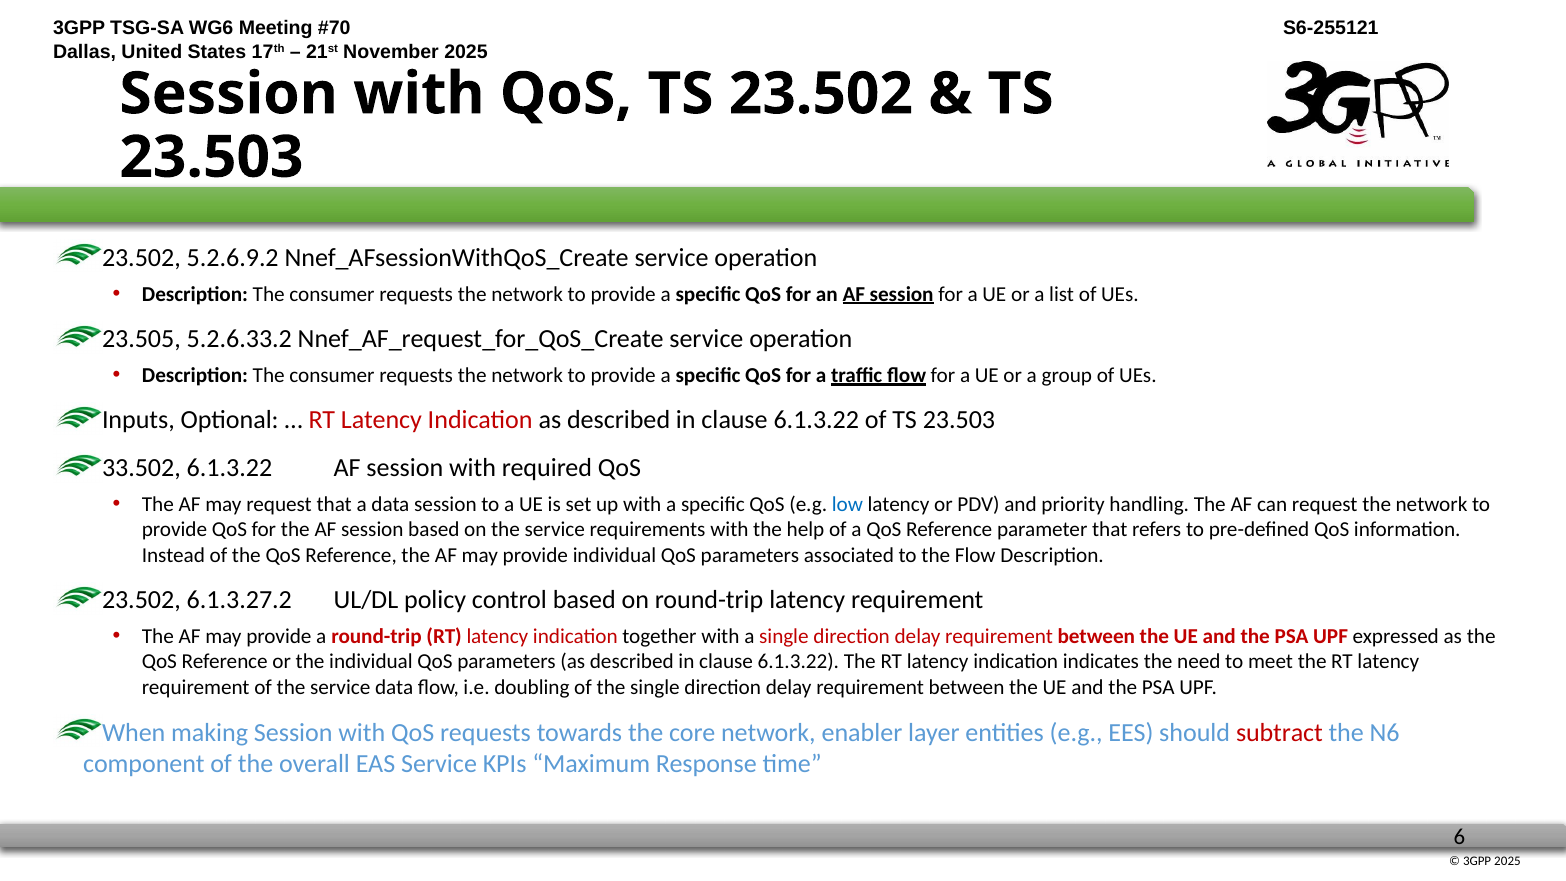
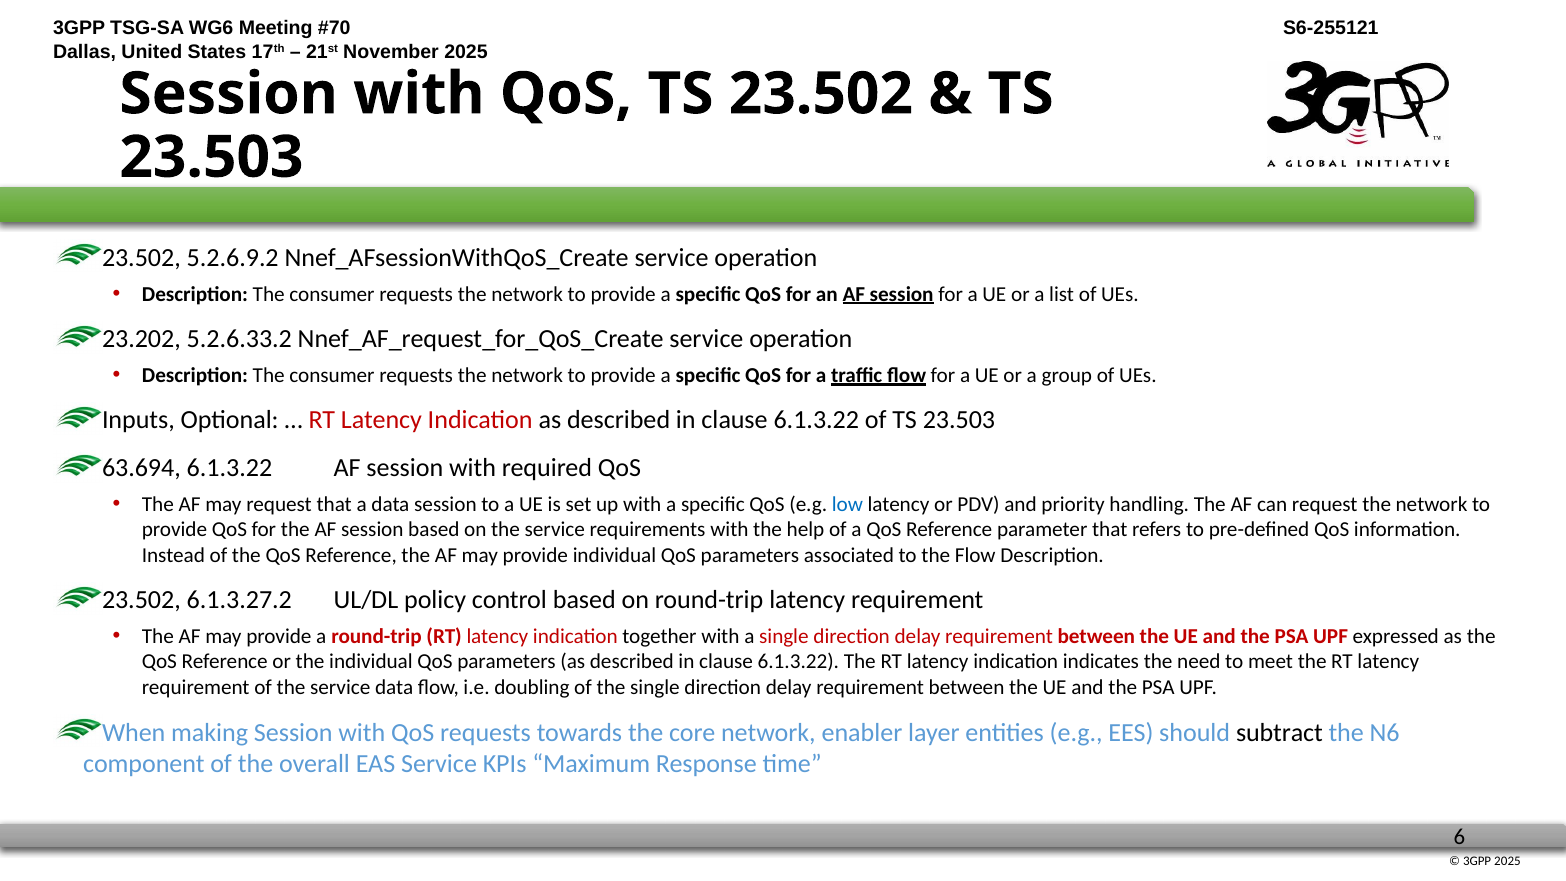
23.505: 23.505 -> 23.202 (141, 339)
33.502: 33.502 -> 63.694 (141, 468)
subtract colour: red -> black (1279, 732)
